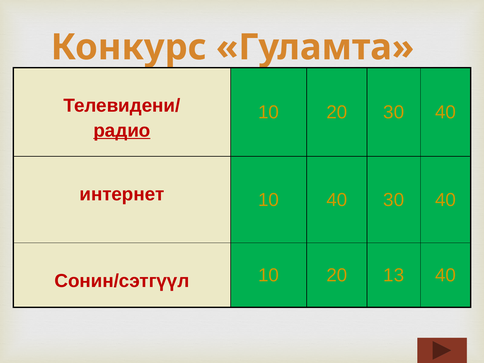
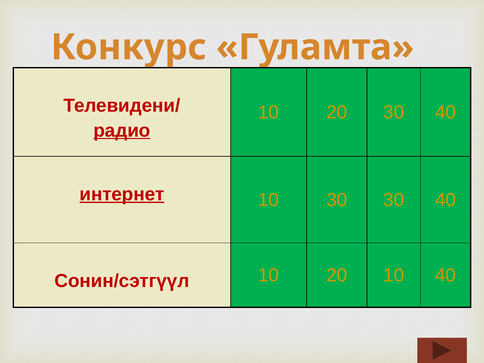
интернет underline: none -> present (122, 194)
10 40: 40 -> 30 (337, 200)
20 13: 13 -> 10 (394, 275)
